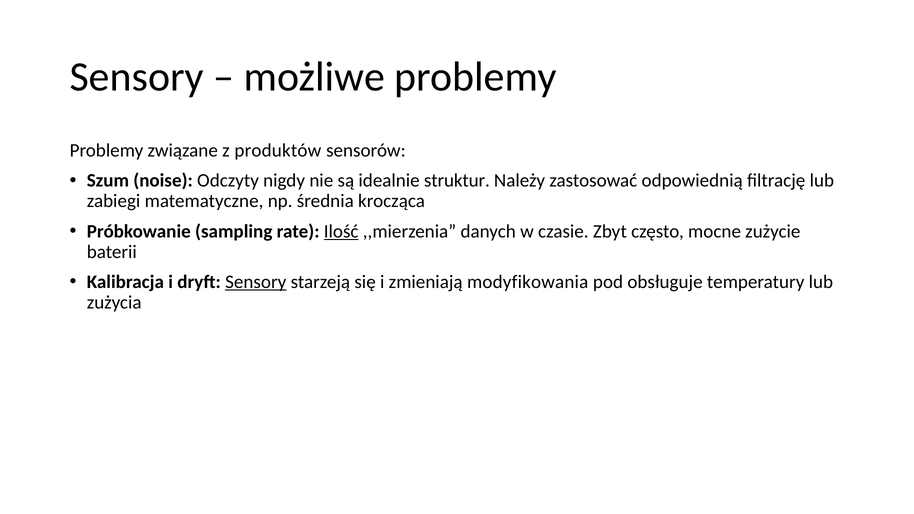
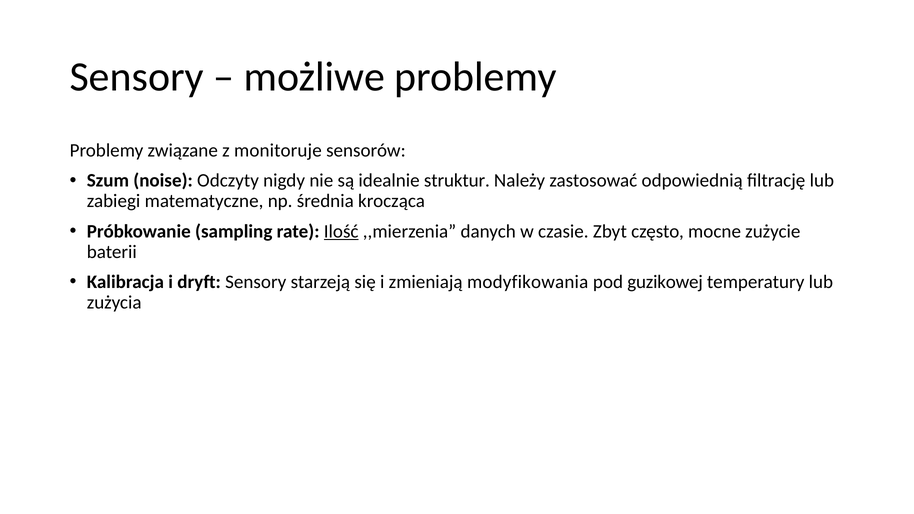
produktów: produktów -> monitoruje (278, 150)
Sensory underline: present -> none (256, 282)
obsługuje: obsługuje -> guzikowej (665, 282)
